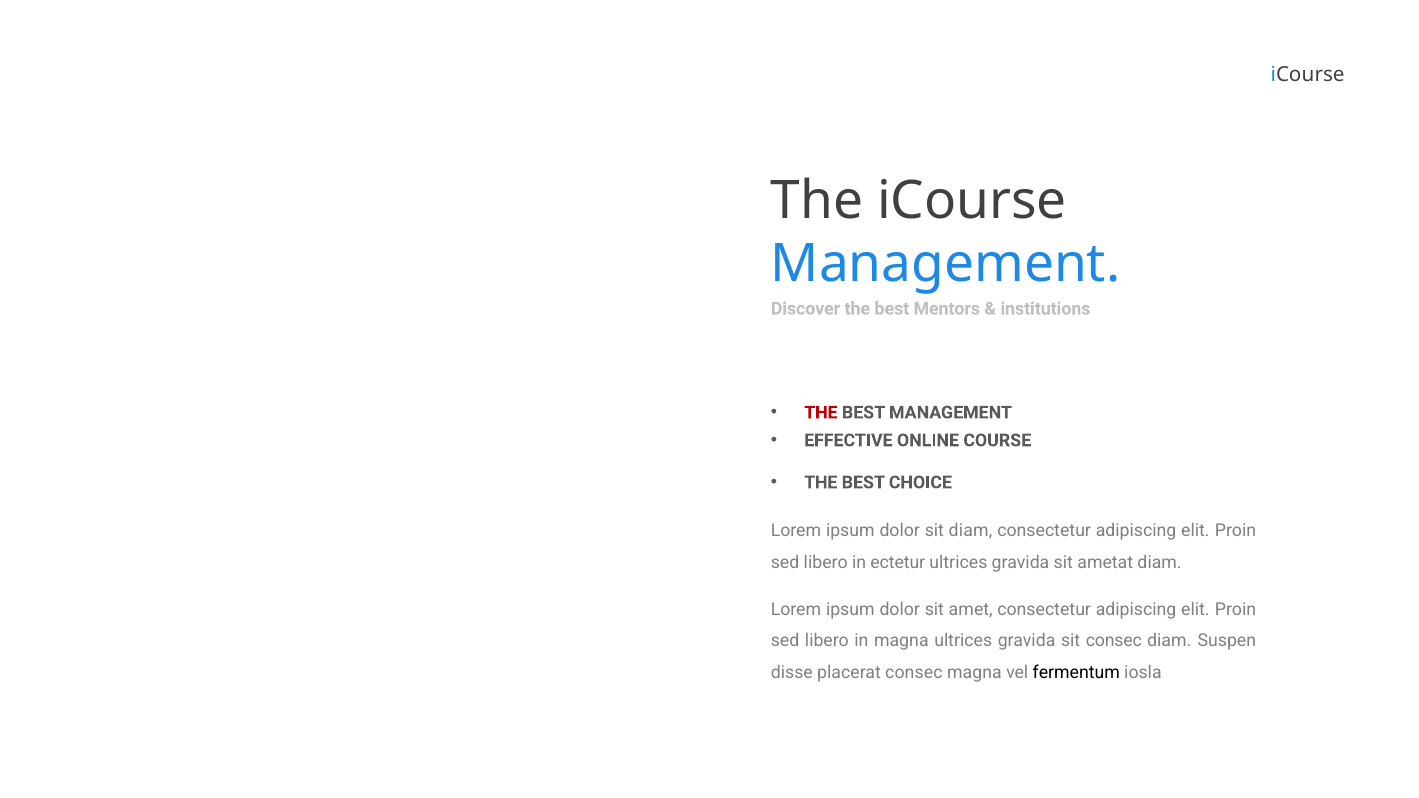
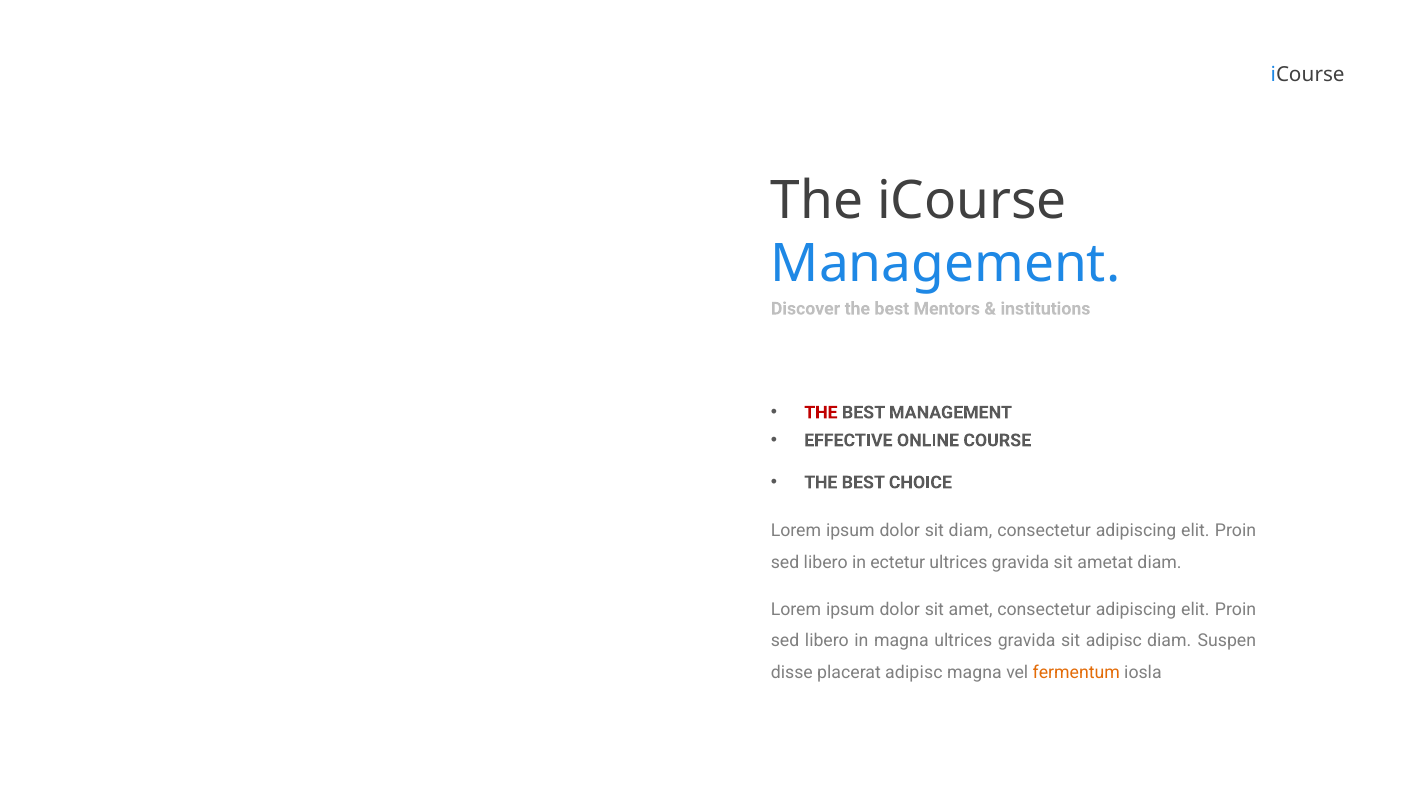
sit consec: consec -> adipisc (1114, 641)
placerat consec: consec -> adipisc (914, 673)
fermentum colour: black -> orange (1076, 673)
